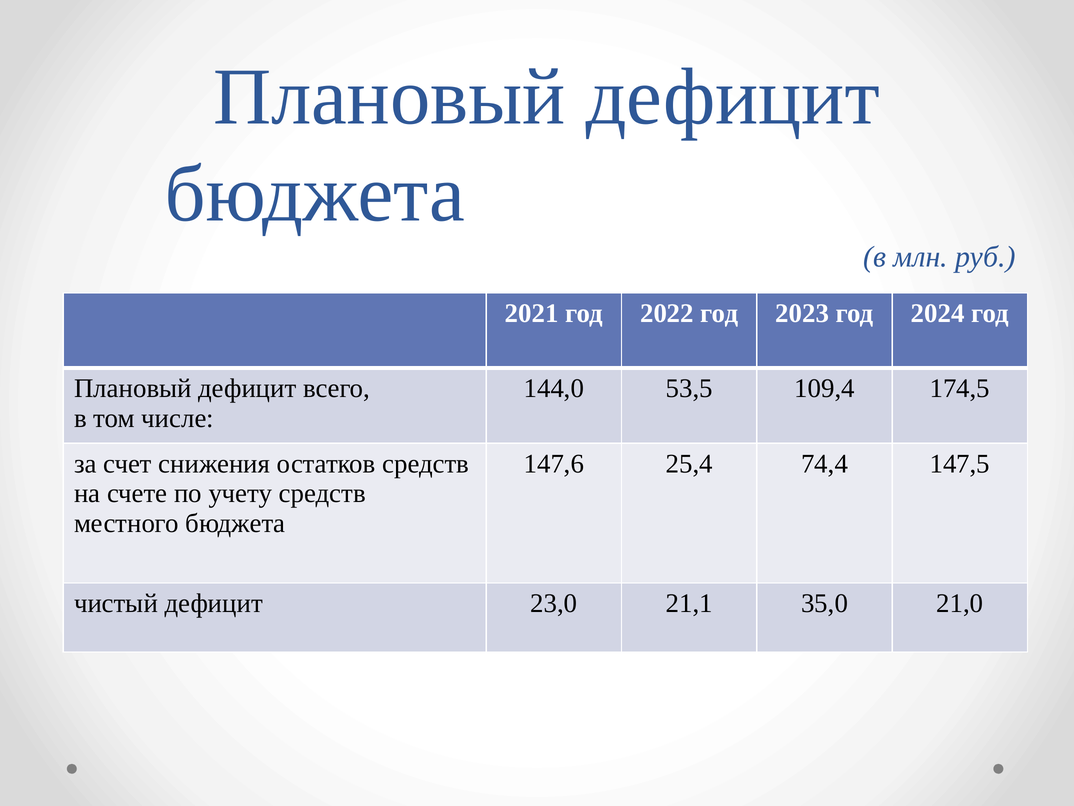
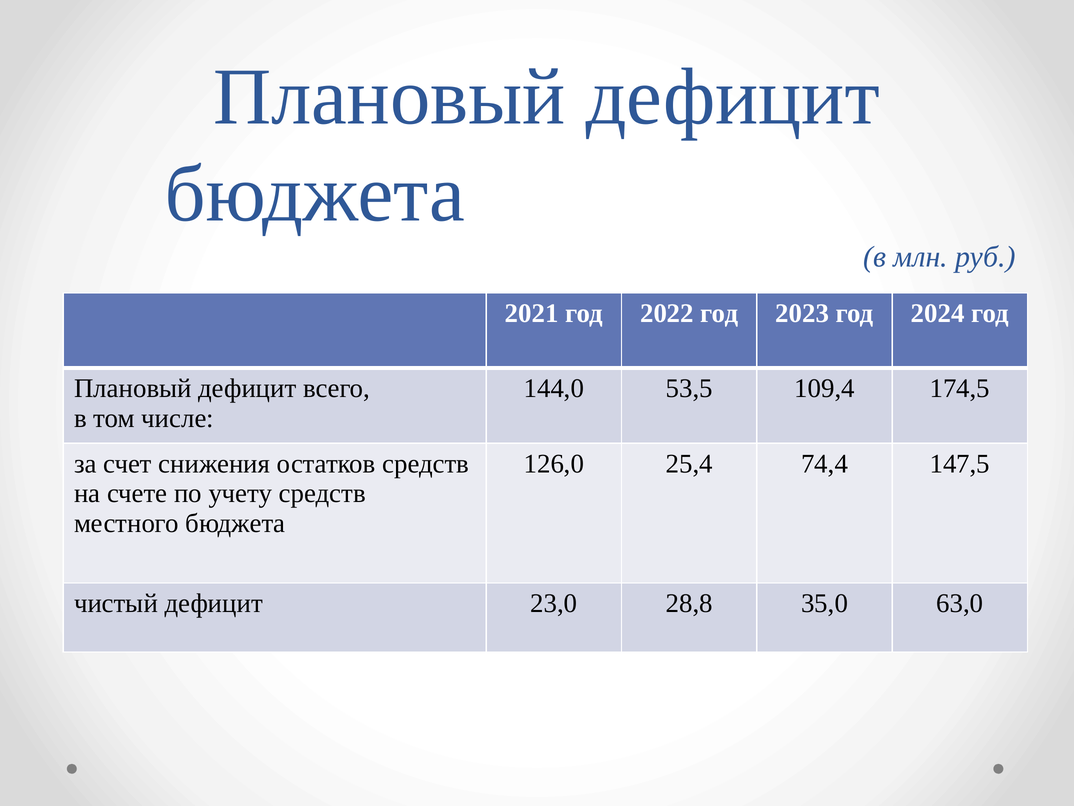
147,6: 147,6 -> 126,0 (554, 464)
21,1: 21,1 -> 28,8 (689, 603)
21,0: 21,0 -> 63,0 (960, 603)
